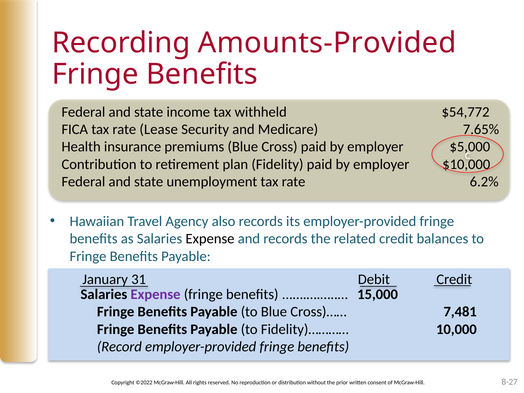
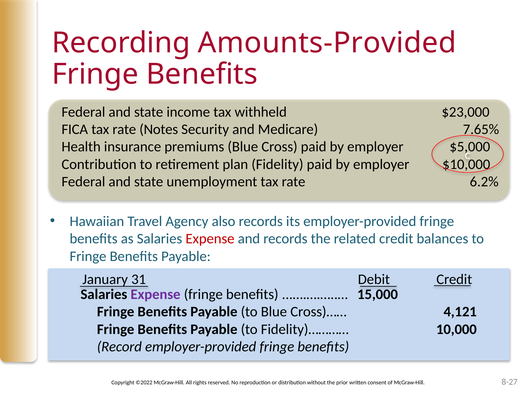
$54,772: $54,772 -> $23,000 (466, 112)
Lease: Lease -> Notes (159, 129)
Expense colour: black -> red (210, 239)
7,481: 7,481 -> 4,121 (460, 312)
